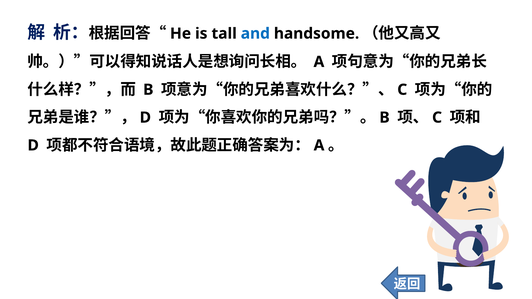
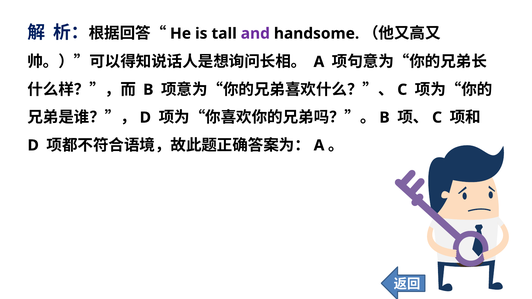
and colour: blue -> purple (255, 34)
